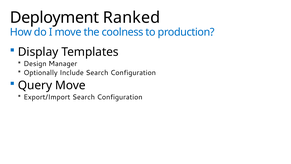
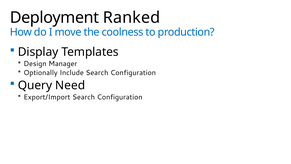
Query Move: Move -> Need (70, 85)
